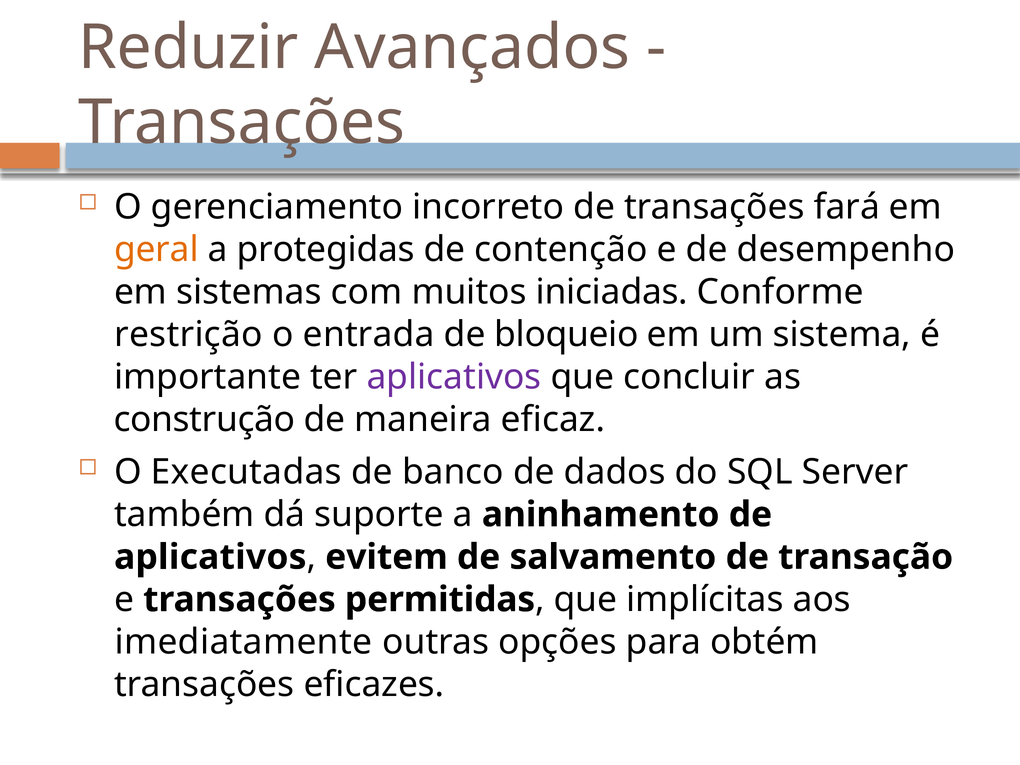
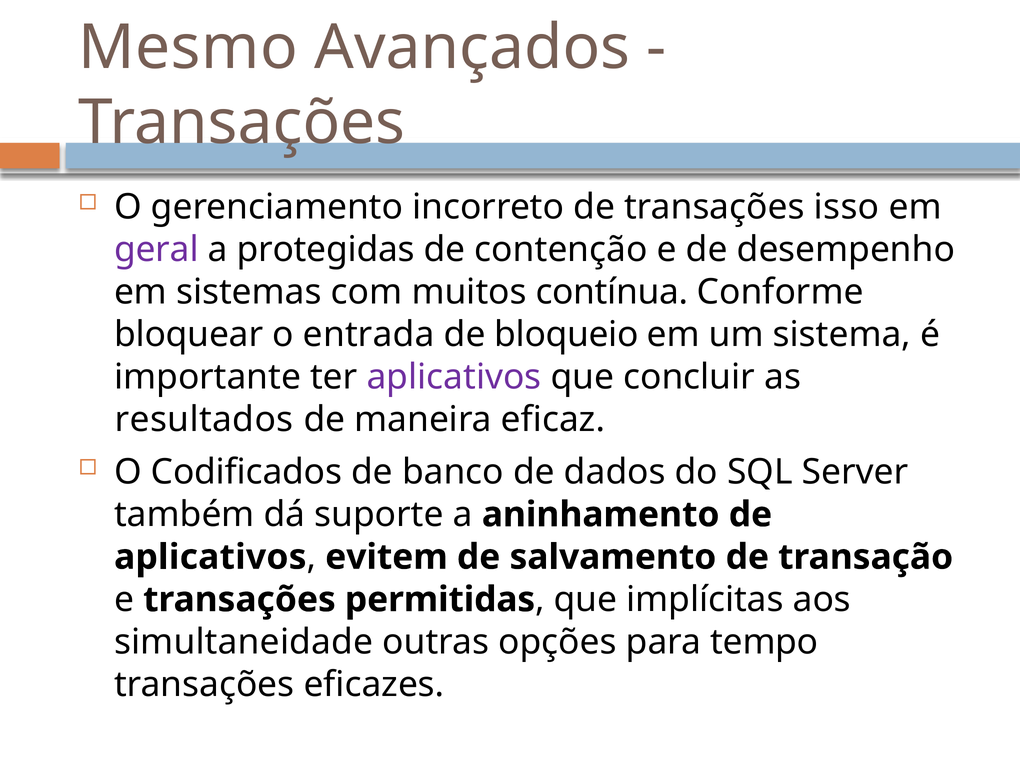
Reduzir: Reduzir -> Mesmo (188, 48)
fará: fará -> isso (847, 207)
geral colour: orange -> purple (156, 250)
iniciadas: iniciadas -> contínua (612, 292)
restrição: restrição -> bloquear (189, 335)
construção: construção -> resultados (204, 420)
Executadas: Executadas -> Codificados (247, 472)
imediatamente: imediatamente -> simultaneidade (244, 642)
obtém: obtém -> tempo (764, 642)
